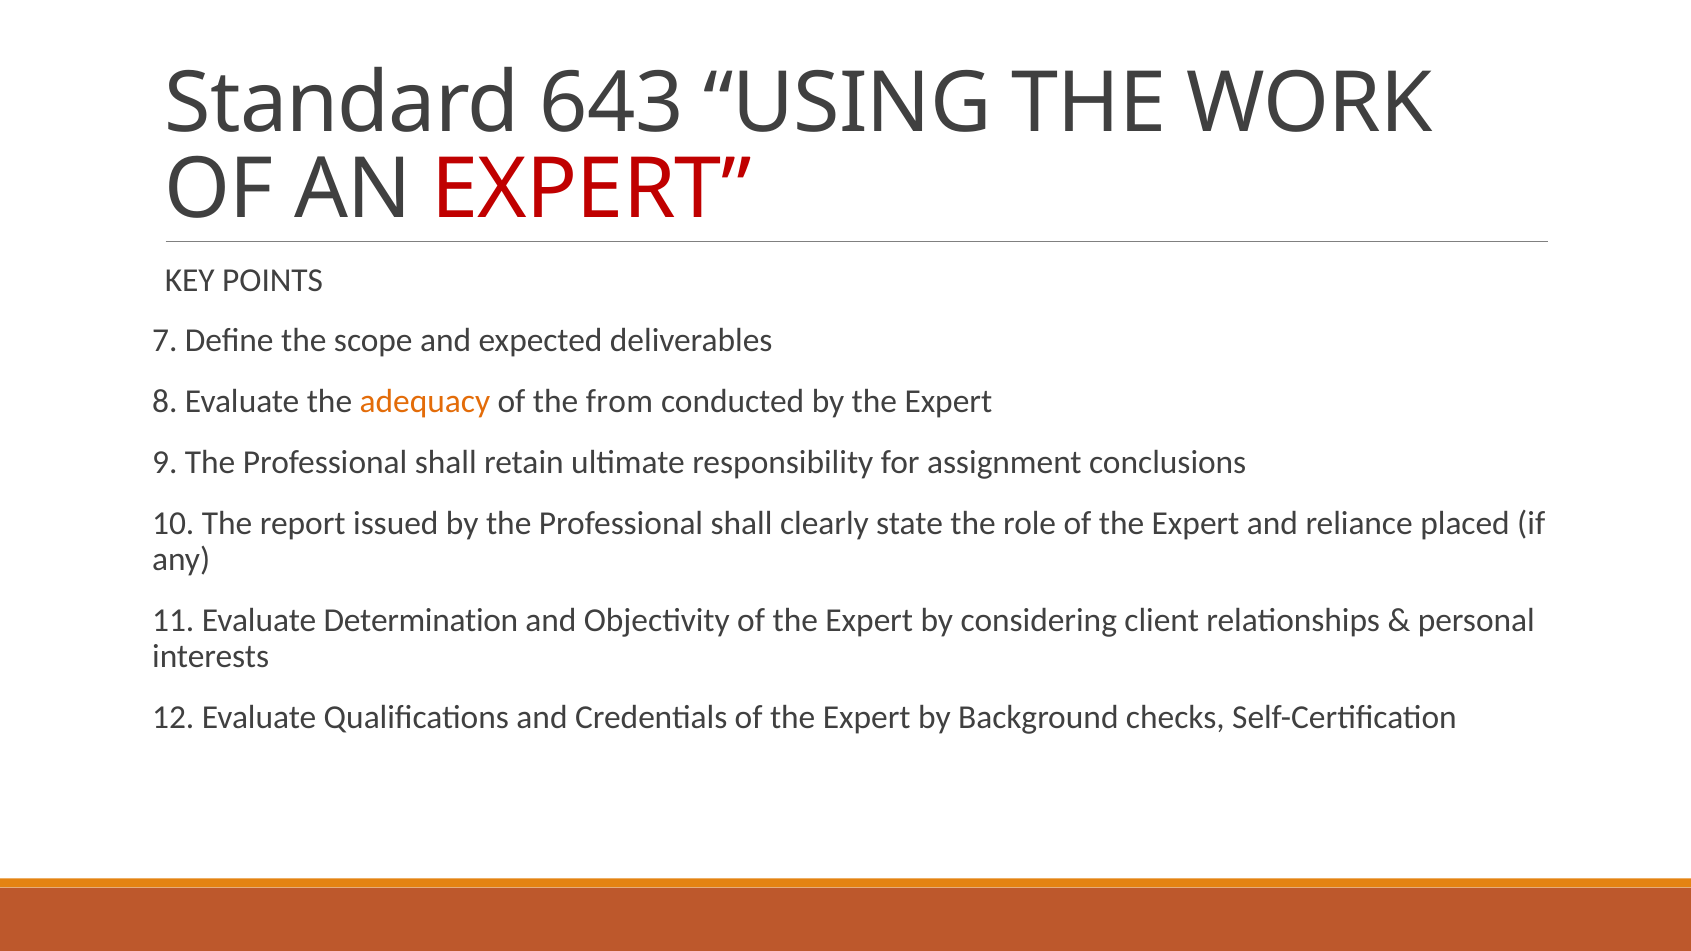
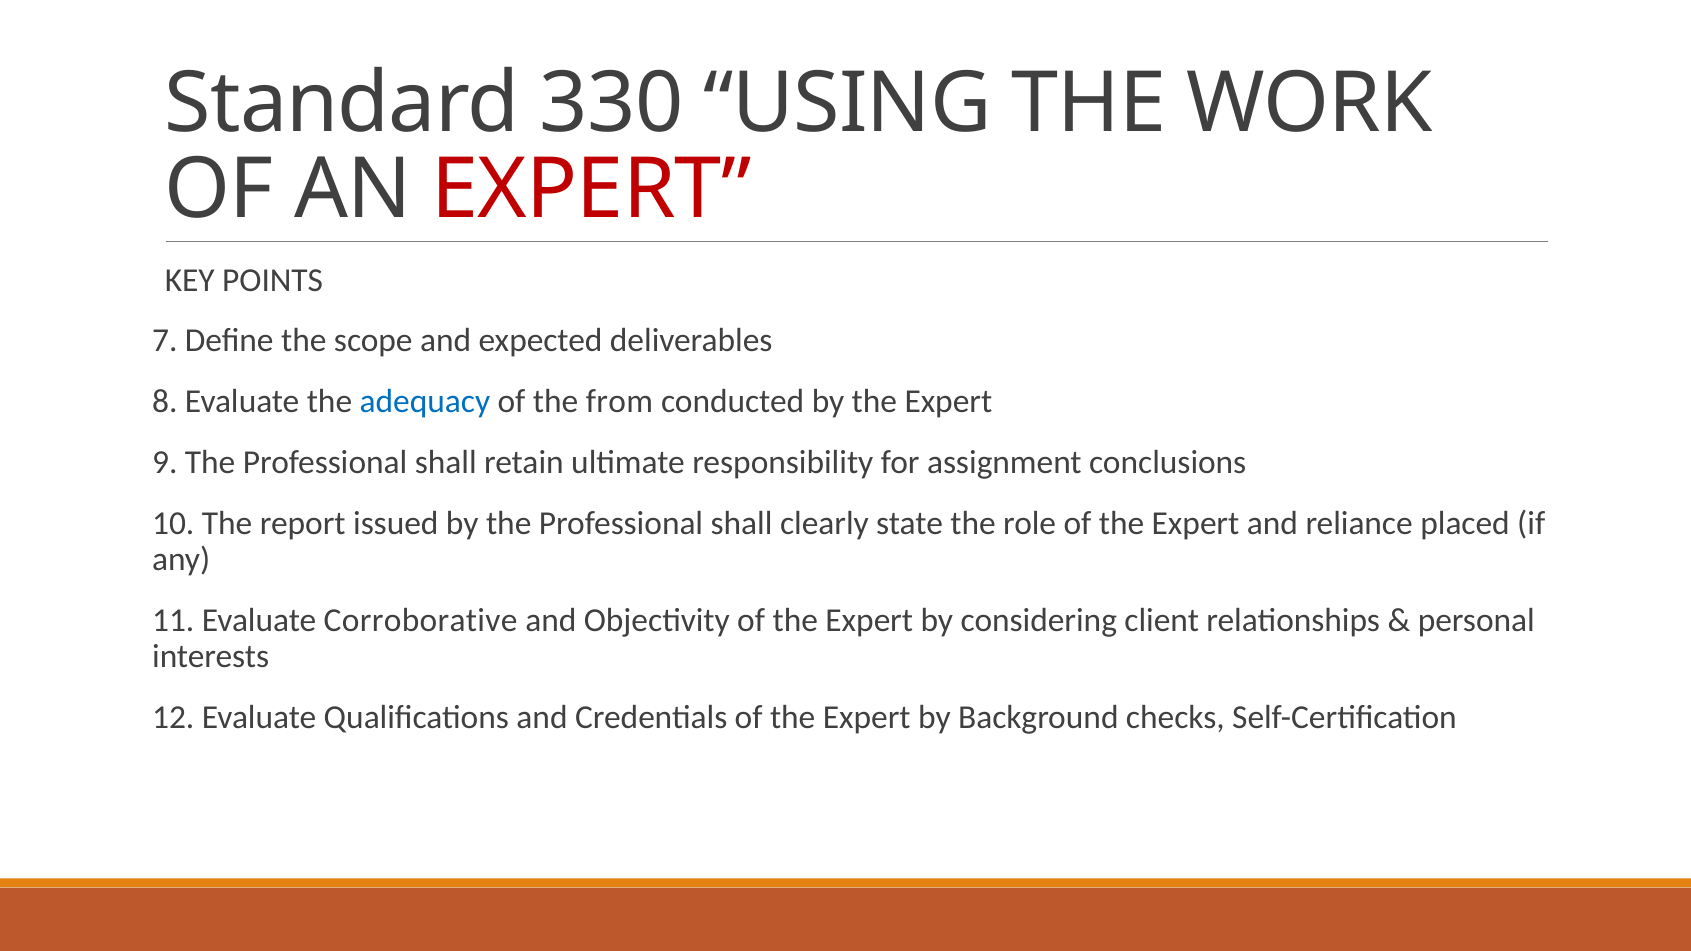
643: 643 -> 330 (612, 103)
adequacy colour: orange -> blue (425, 402)
Determination: Determination -> Corroborative (421, 620)
